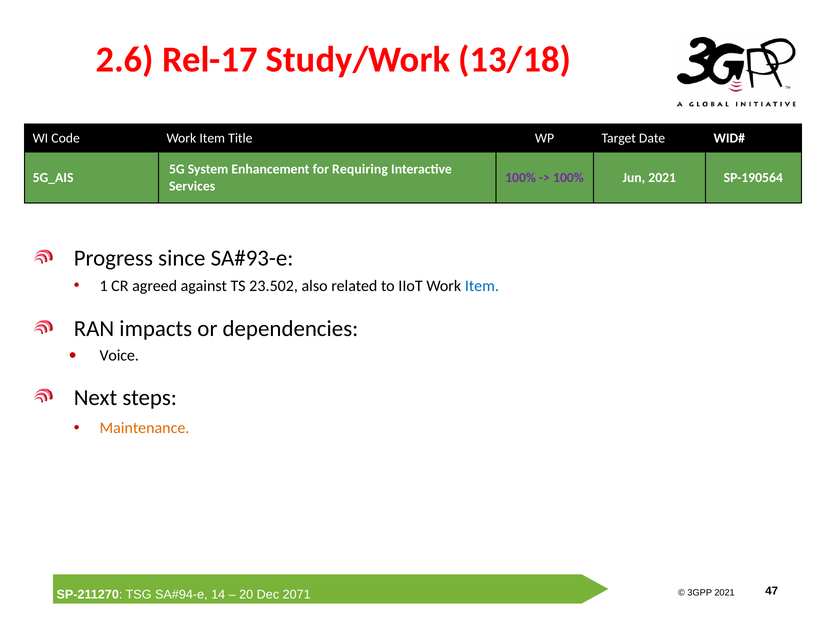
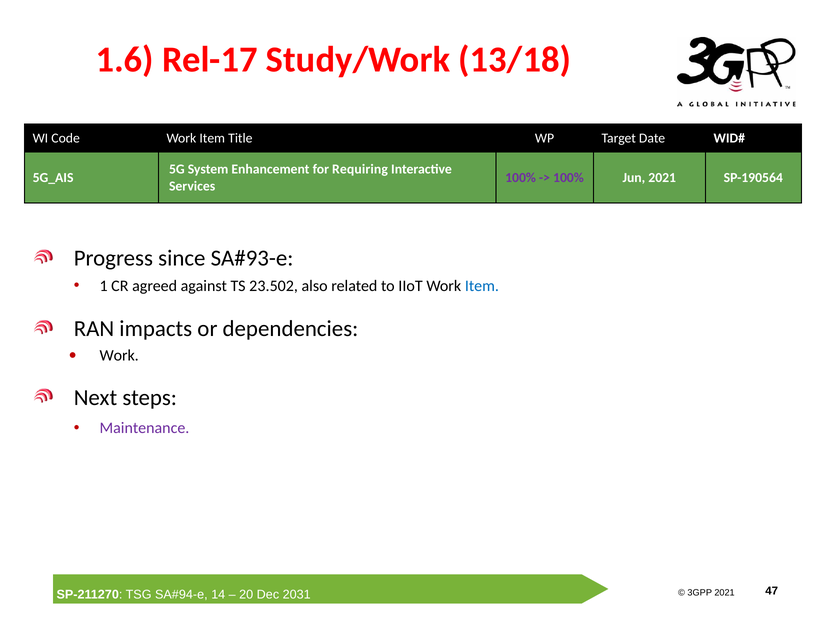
2.6: 2.6 -> 1.6 (125, 60)
Voice: Voice -> Work (119, 355)
Maintenance colour: orange -> purple (144, 428)
2071: 2071 -> 2031 (297, 594)
